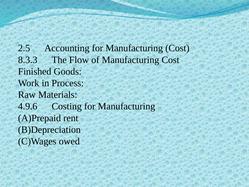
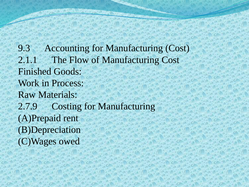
2.5: 2.5 -> 9.3 (24, 48)
8.3.3: 8.3.3 -> 2.1.1 (28, 60)
4.9.6: 4.9.6 -> 2.7.9 (28, 106)
